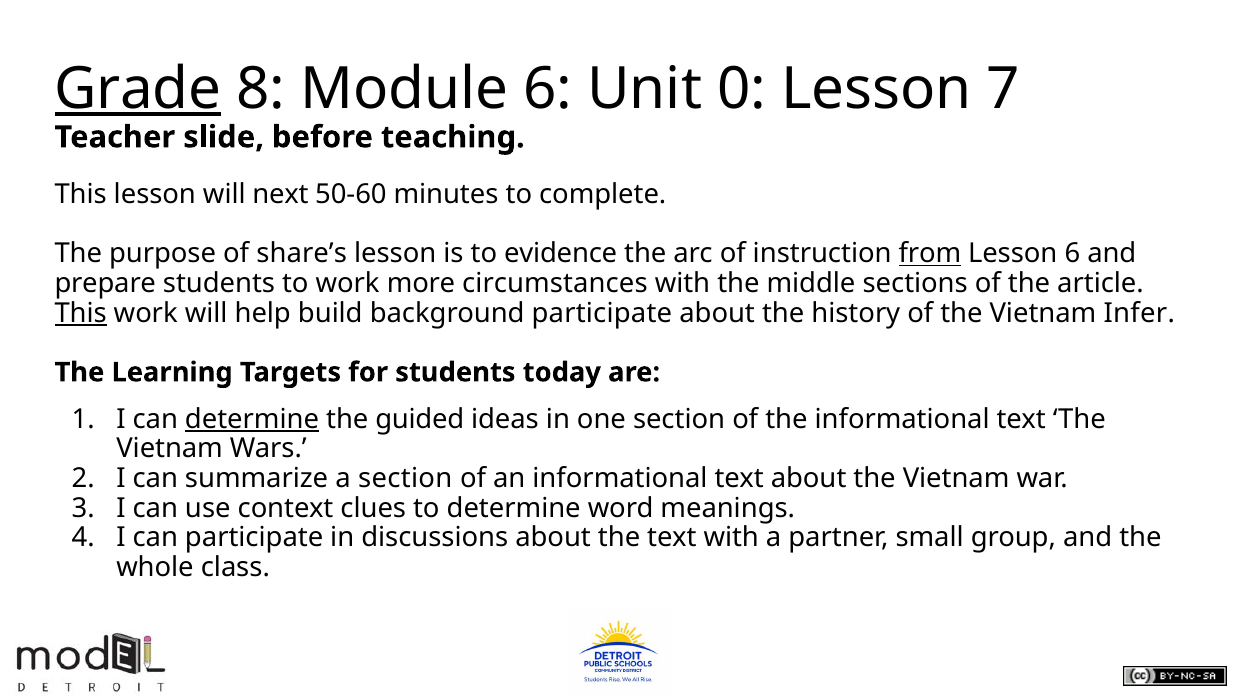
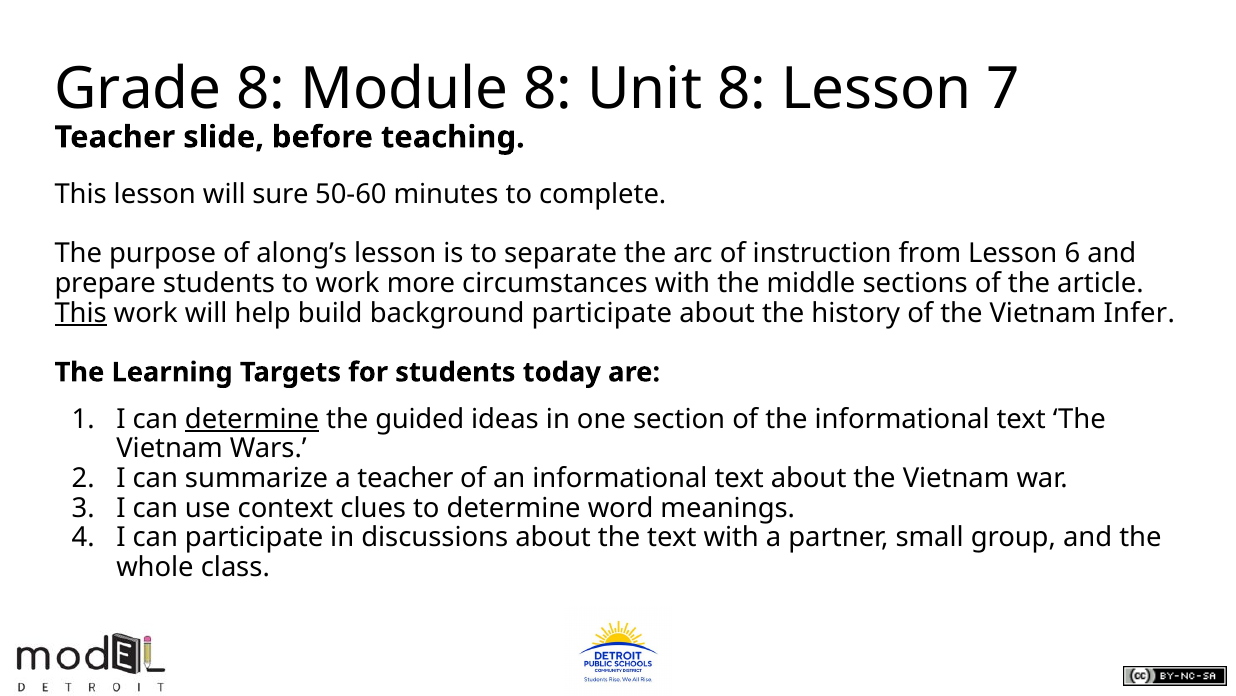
Grade underline: present -> none (138, 89)
Module 6: 6 -> 8 (548, 89)
Unit 0: 0 -> 8 (742, 89)
next: next -> sure (280, 194)
share’s: share’s -> along’s (302, 253)
evidence: evidence -> separate (561, 253)
from underline: present -> none (930, 253)
a section: section -> teacher (405, 478)
